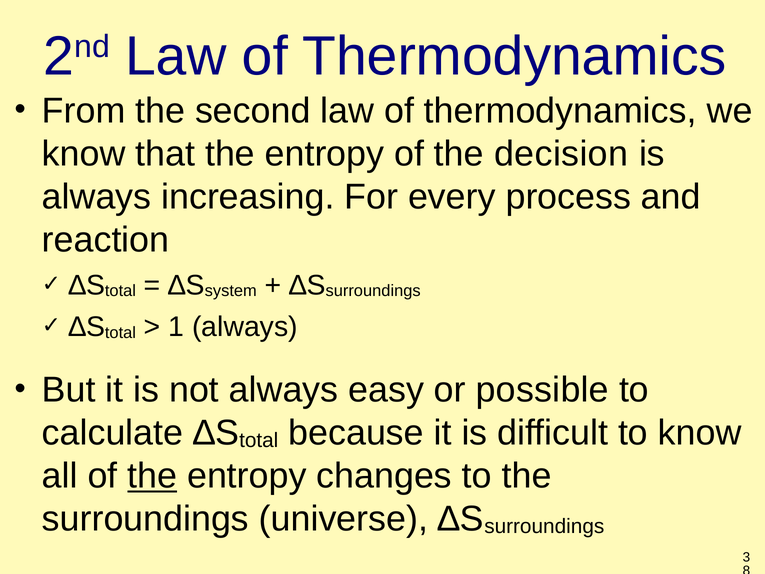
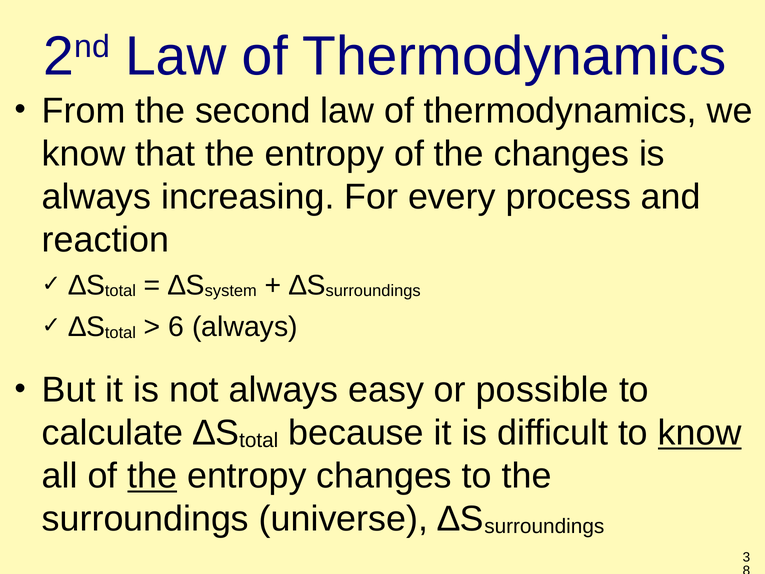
the decision: decision -> changes (561, 154)
1: 1 -> 6 (176, 327)
know underline: none -> present (700, 433)
